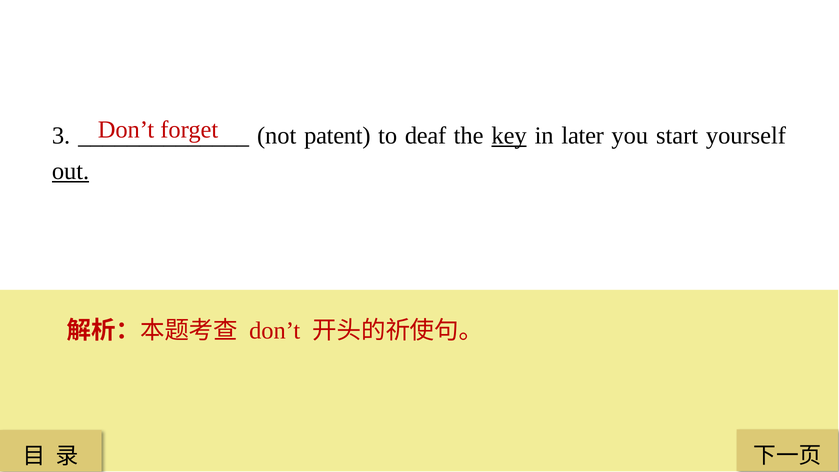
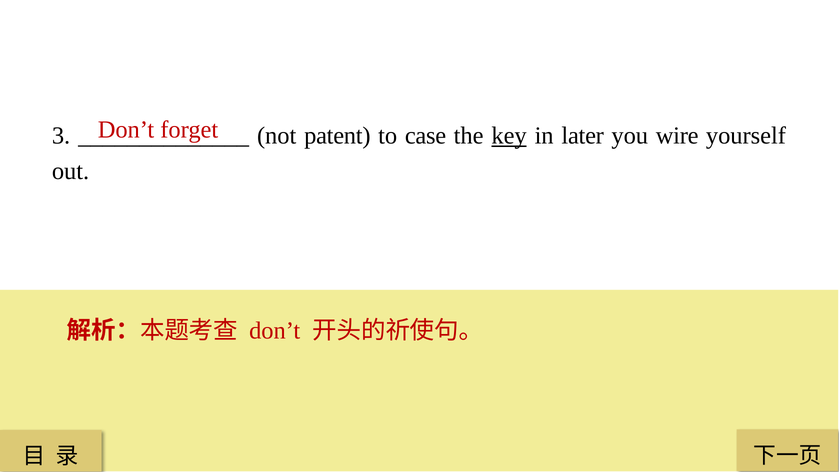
deaf: deaf -> case (426, 136)
start: start -> wire (677, 136)
out underline: present -> none (71, 171)
